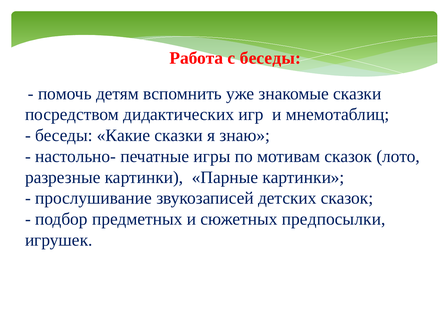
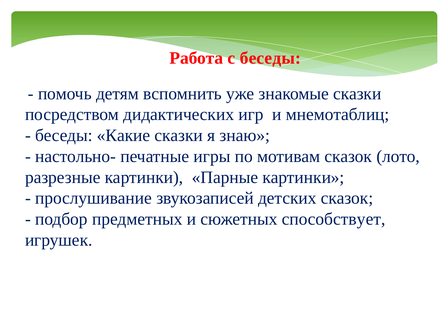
предпосылки: предпосылки -> способствует (334, 219)
